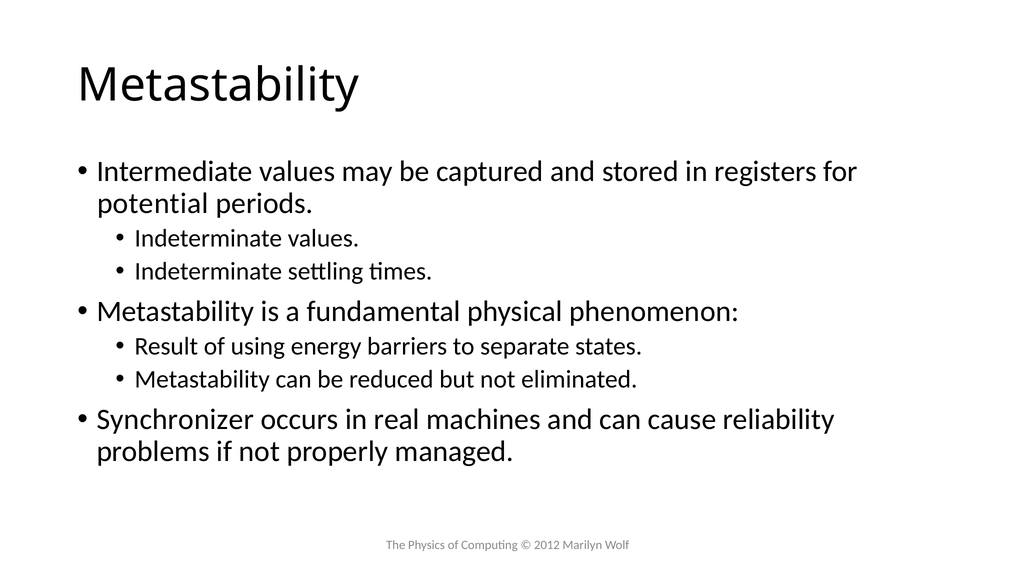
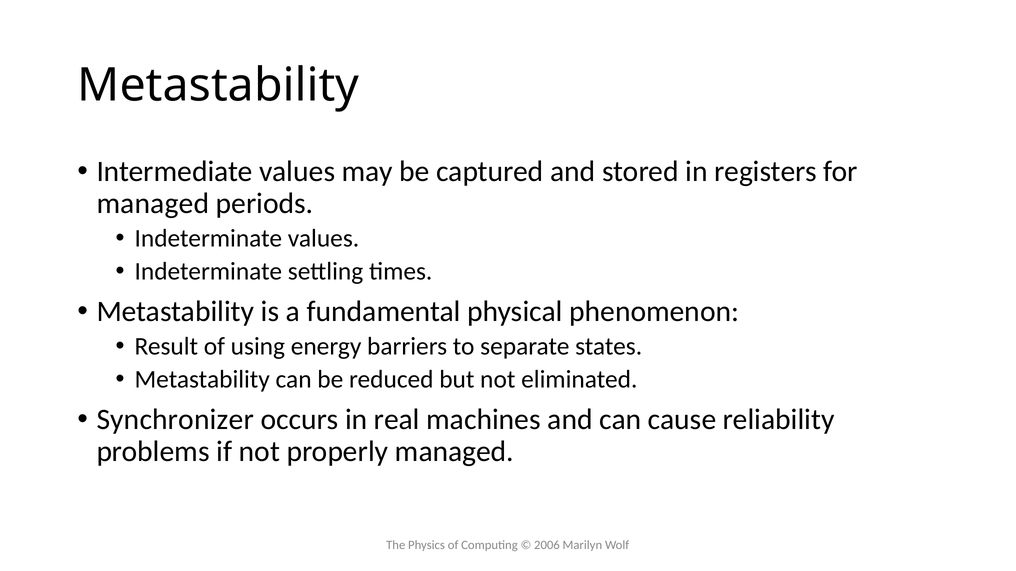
potential: potential -> managed (153, 204)
2012: 2012 -> 2006 (547, 546)
